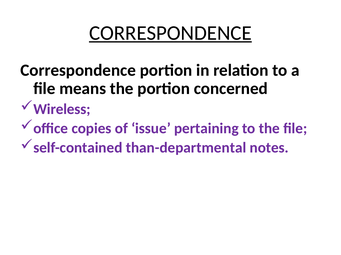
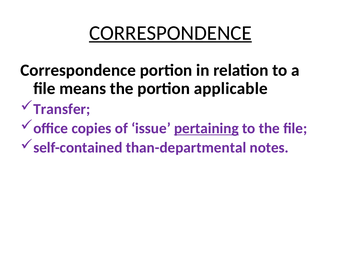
concerned: concerned -> applicable (231, 89)
Wireless: Wireless -> Transfer (62, 109)
pertaining underline: none -> present (206, 129)
